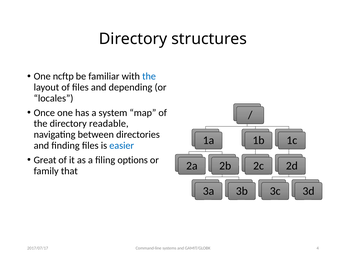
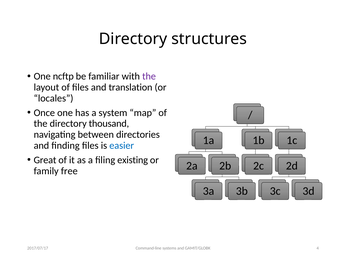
the colour: blue -> purple (149, 76)
depending: depending -> translation (131, 87)
readable: readable -> thousand (109, 123)
options: options -> existing (133, 160)
that: that -> free (69, 171)
